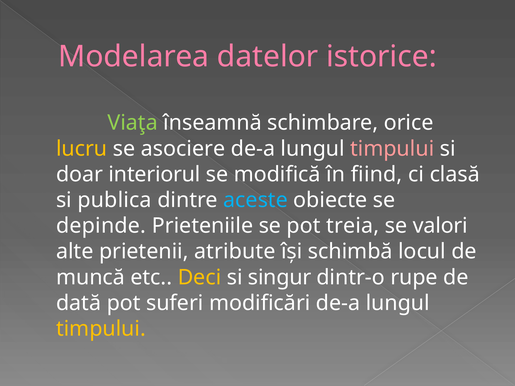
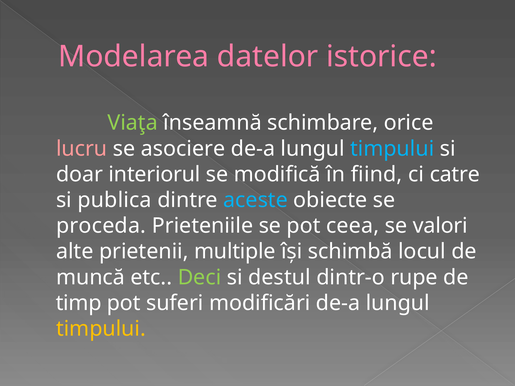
lucru colour: yellow -> pink (82, 149)
timpului colour: pink -> light blue (392, 149)
clasă: clasă -> catre (455, 174)
depinde: depinde -> proceda (101, 226)
treia: treia -> ceea (353, 226)
atribute: atribute -> multiple (235, 252)
Deci colour: yellow -> light green (199, 277)
singur: singur -> destul (279, 277)
dată: dată -> timp (79, 303)
